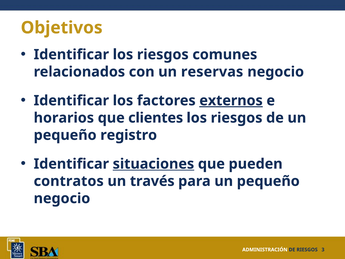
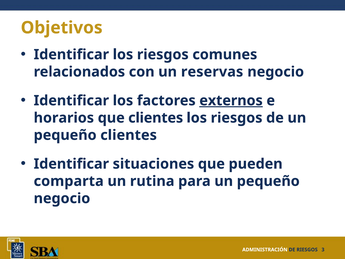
pequeño registro: registro -> clientes (129, 135)
situaciones underline: present -> none (153, 164)
contratos: contratos -> comparta (69, 181)
través: través -> rutina (152, 181)
